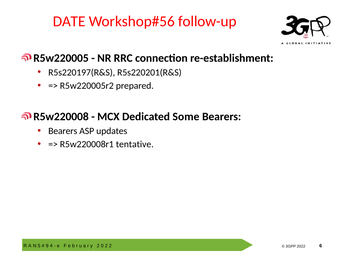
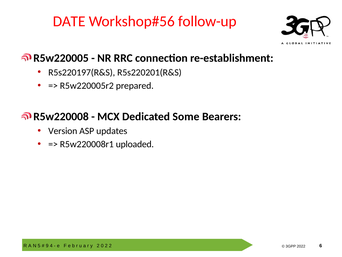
Bearers: Bearers -> Version (63, 131)
tentative: tentative -> uploaded (135, 144)
